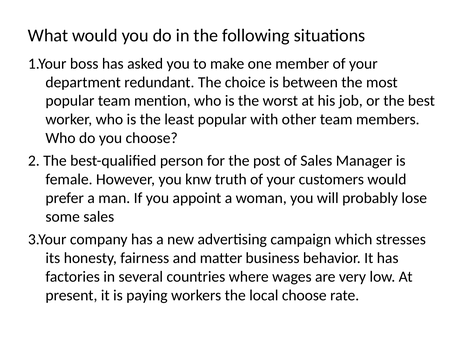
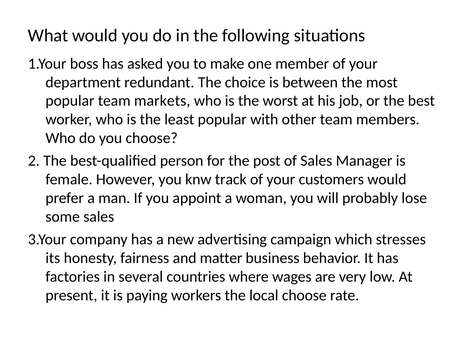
mention: mention -> markets (162, 101)
truth: truth -> track (231, 180)
